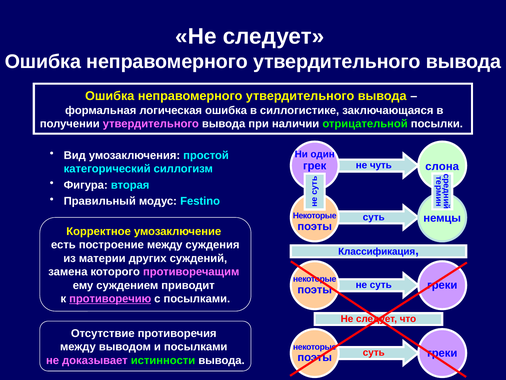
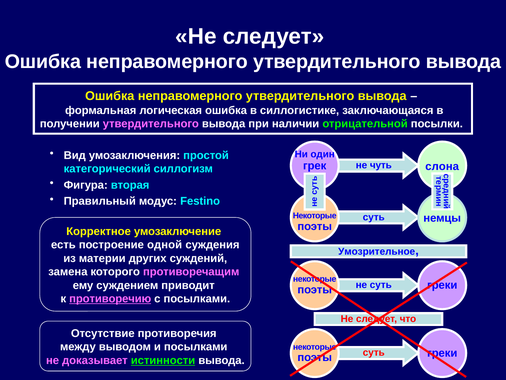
построение между: между -> одной (165, 244)
Классификация: Классификация -> Умозрительное (377, 251)
истинности underline: none -> present (163, 360)
